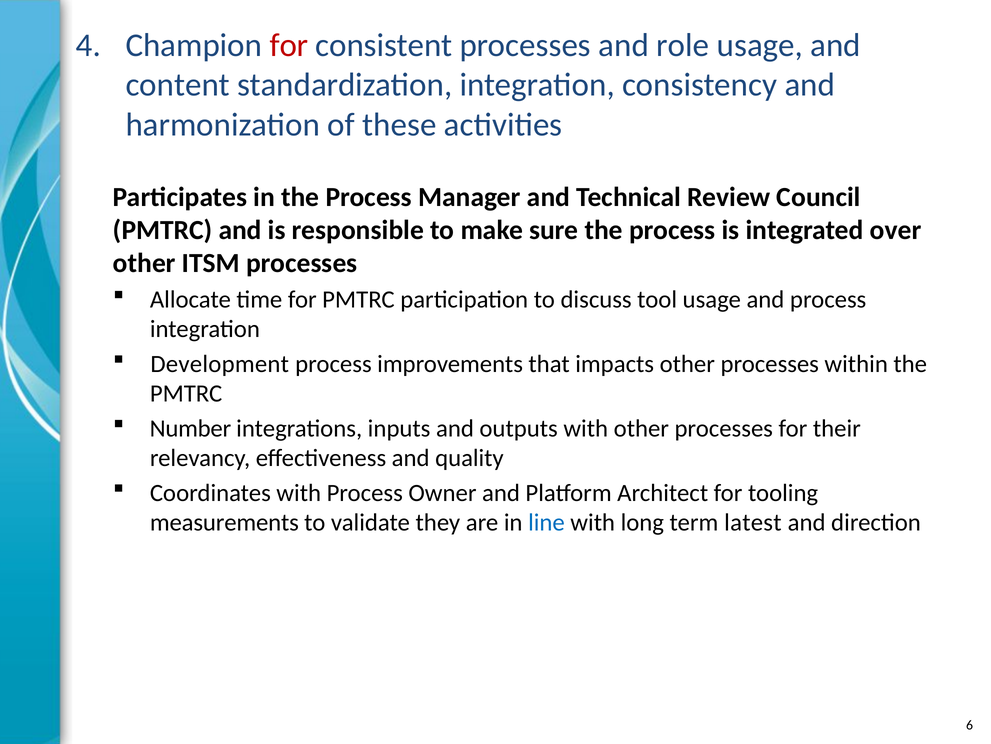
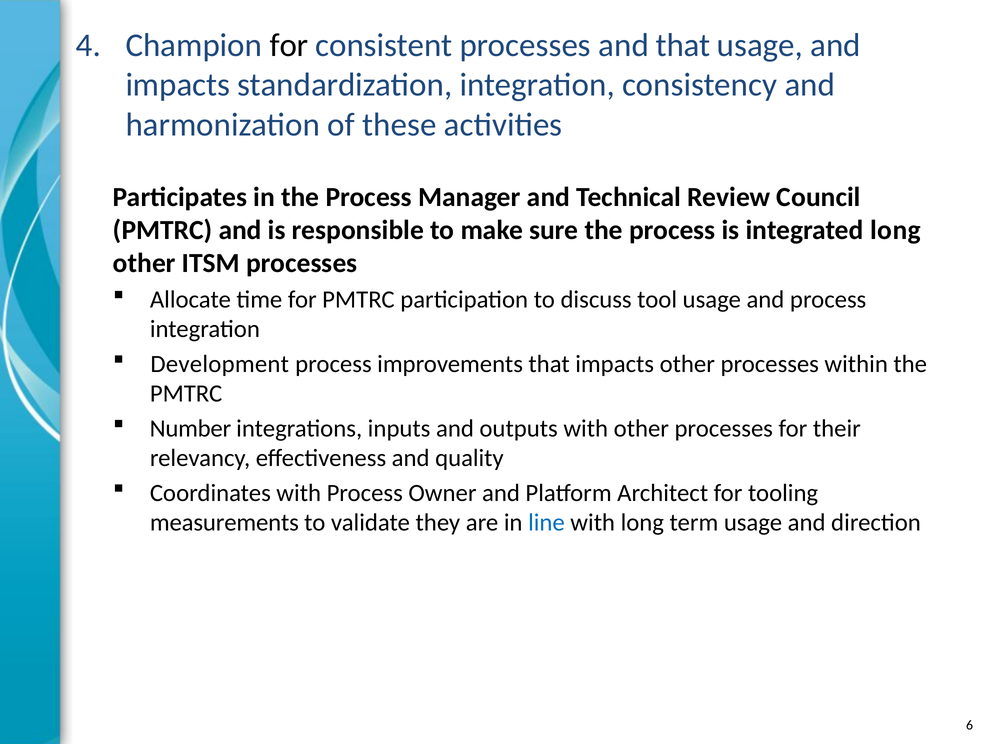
for colour: red -> black (289, 45)
and role: role -> that (683, 45)
content: content -> impacts (178, 85)
integrated over: over -> long (896, 230)
term latest: latest -> usage (753, 522)
